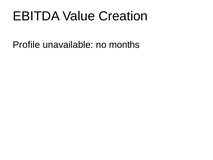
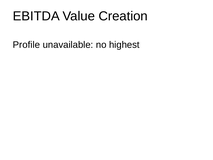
months: months -> highest (124, 45)
